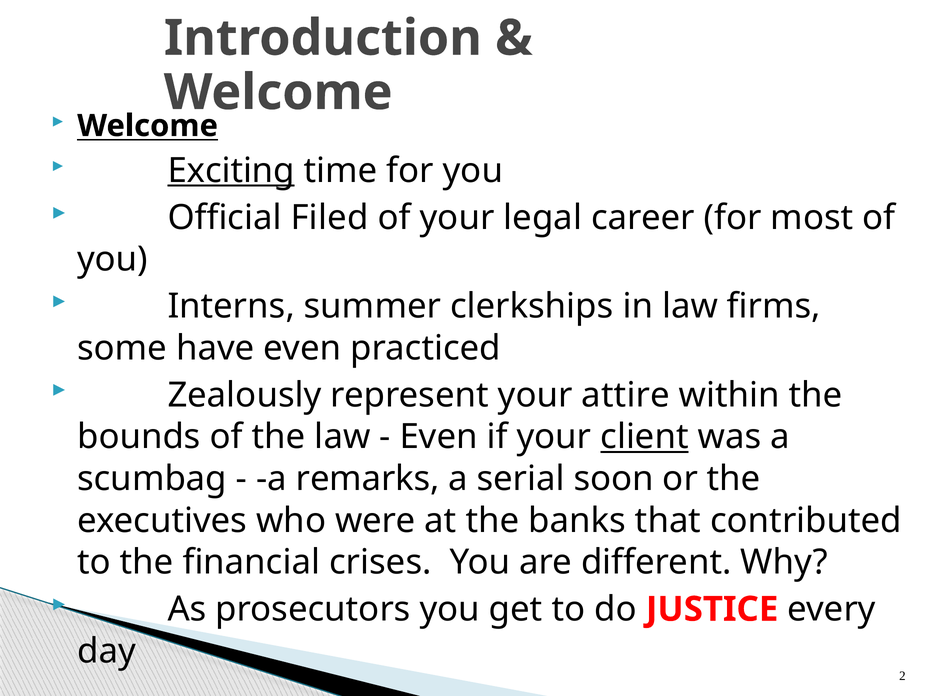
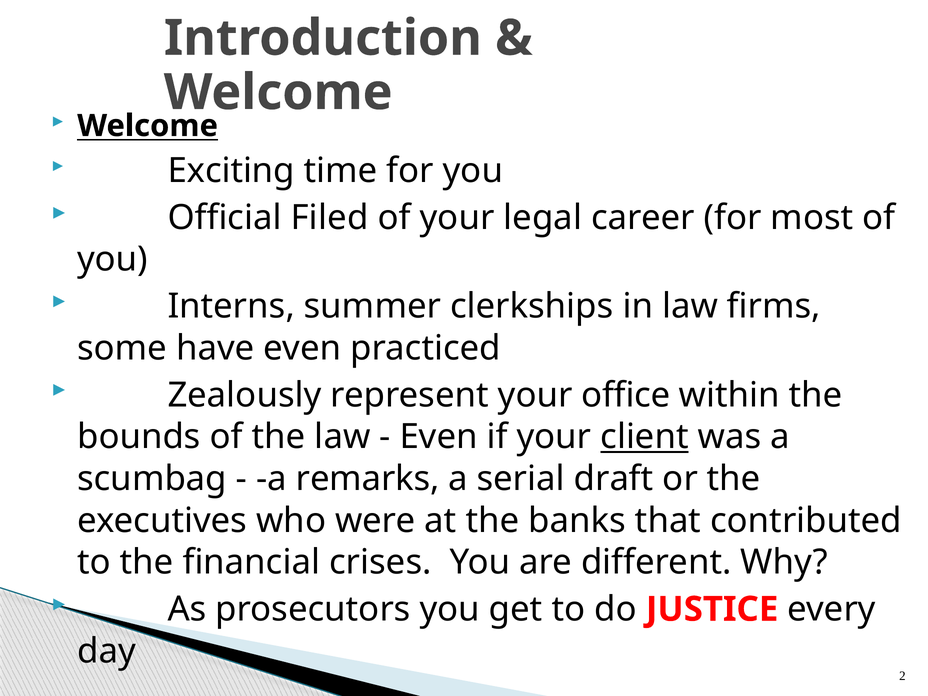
Exciting underline: present -> none (231, 171)
attire: attire -> office (626, 395)
soon: soon -> draft (614, 479)
